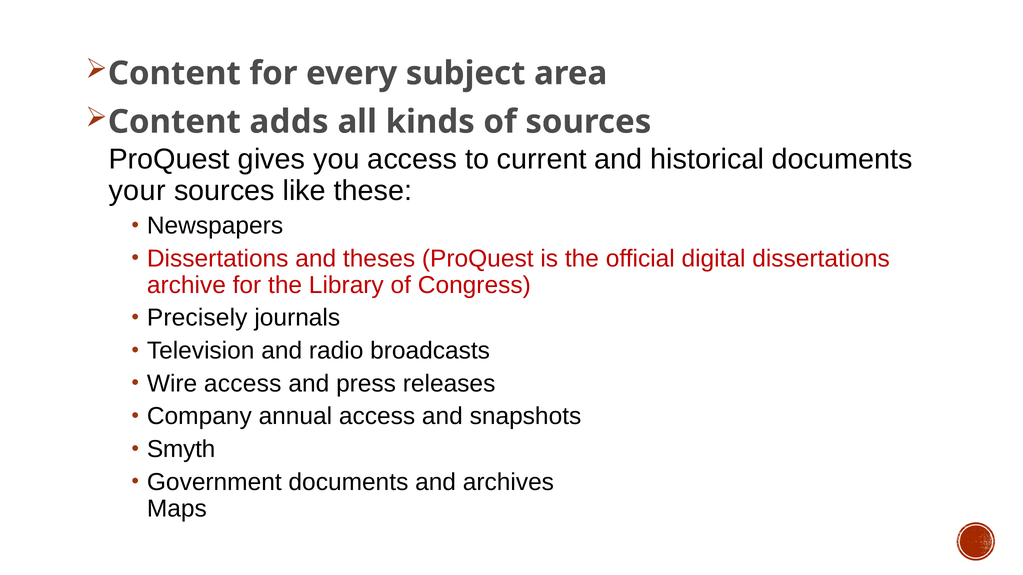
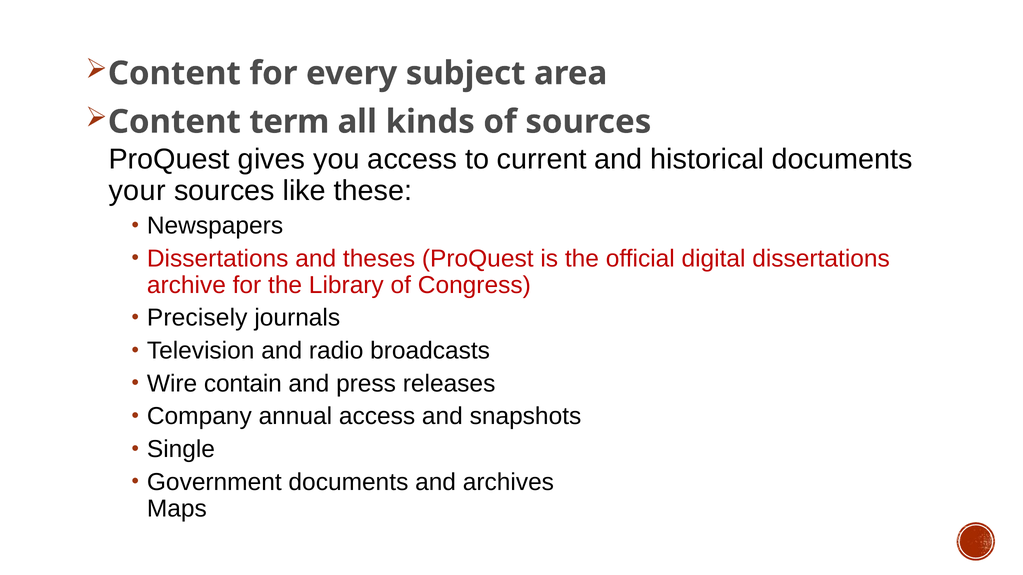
adds: adds -> term (289, 122)
Wire access: access -> contain (243, 384)
Smyth: Smyth -> Single (181, 450)
